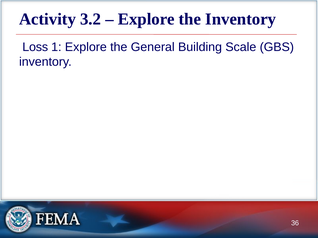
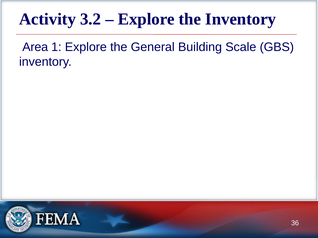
Loss: Loss -> Area (35, 47)
